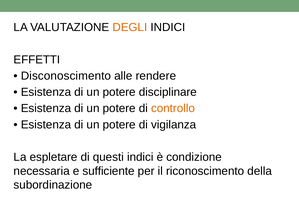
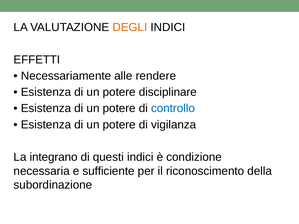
Disconoscimento: Disconoscimento -> Necessariamente (66, 76)
controllo colour: orange -> blue (173, 108)
espletare: espletare -> integrano (54, 157)
